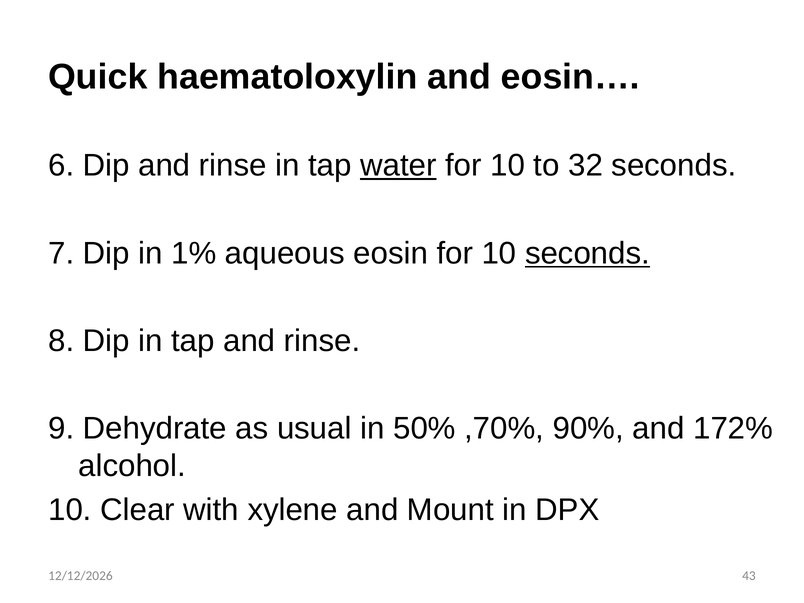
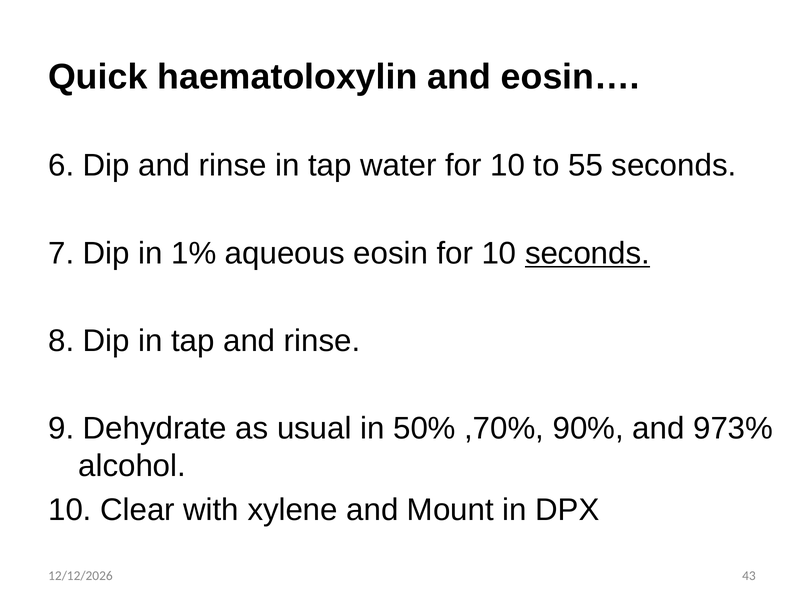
water underline: present -> none (398, 166)
32: 32 -> 55 (586, 166)
172%: 172% -> 973% (733, 429)
